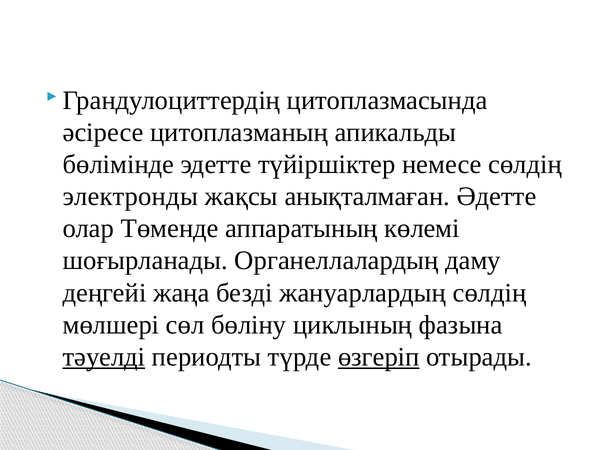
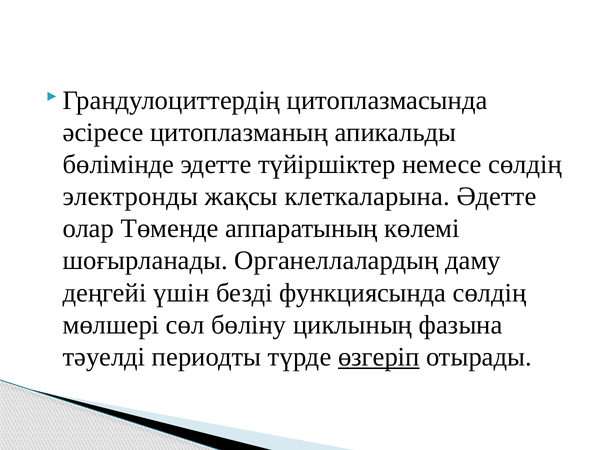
анықталмаған: анықталмаған -> клеткаларына (367, 197)
жаңа: жаңа -> үшін (181, 293)
жануарлардың: жануарлардың -> функциясында (363, 293)
тәуелді underline: present -> none (104, 357)
